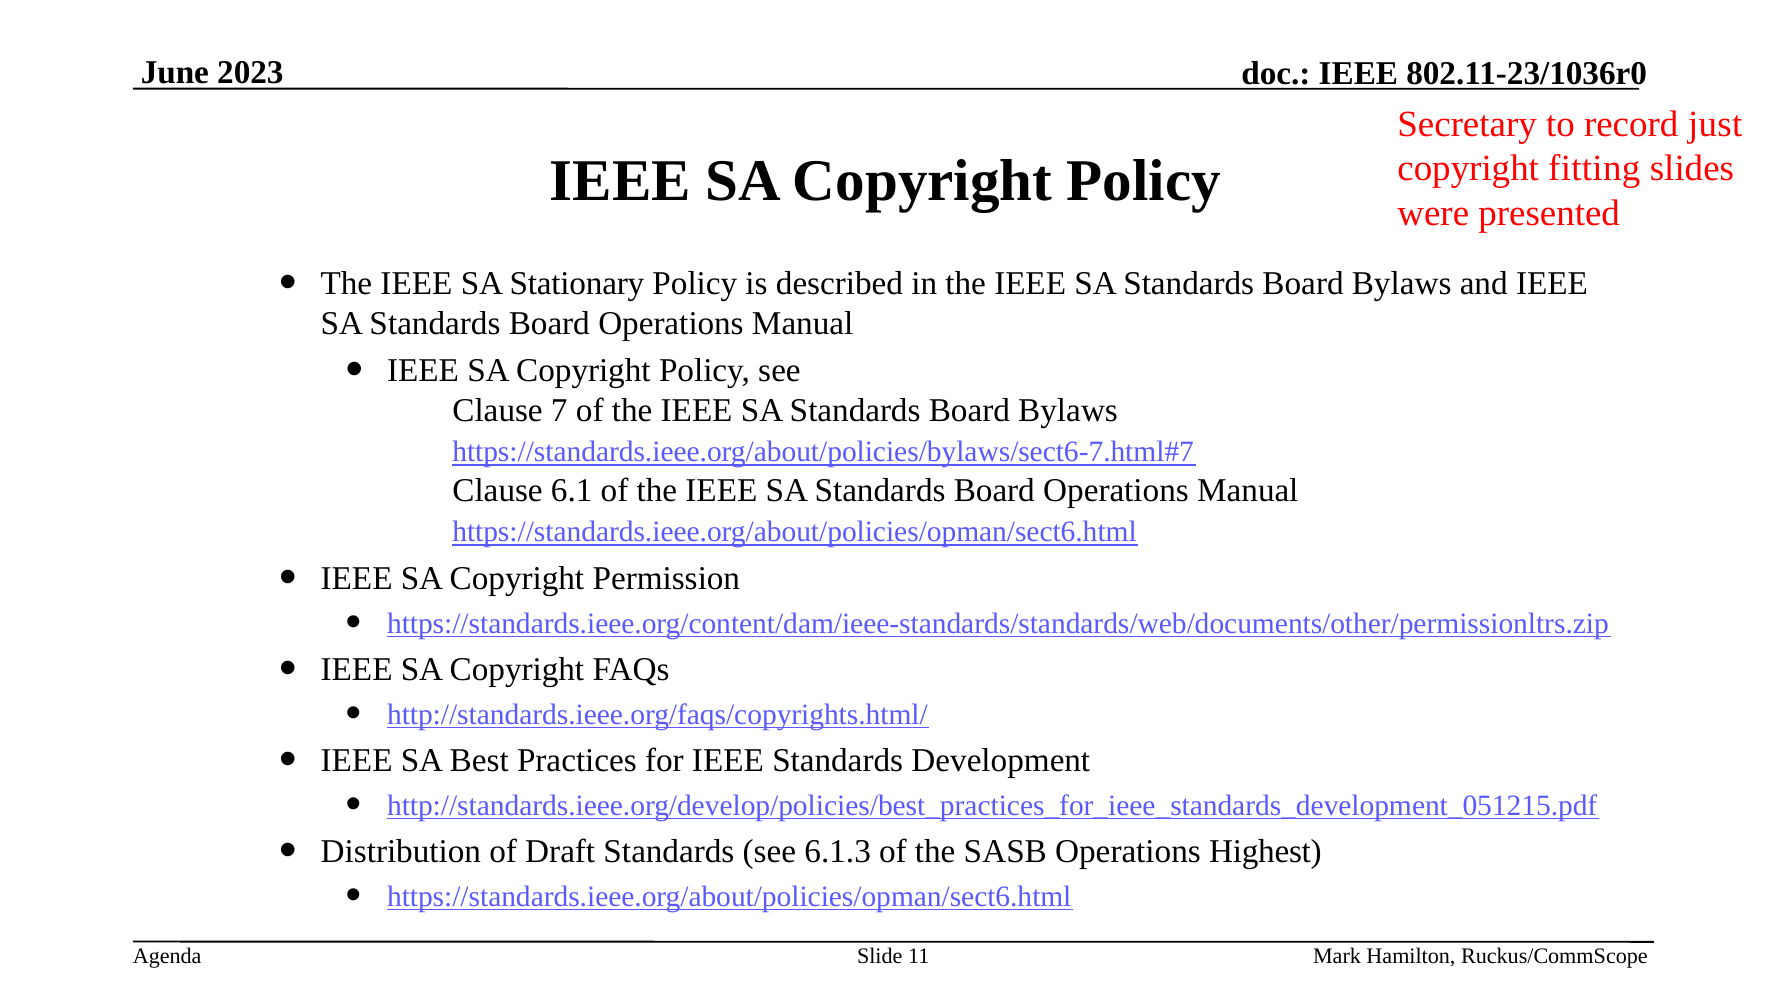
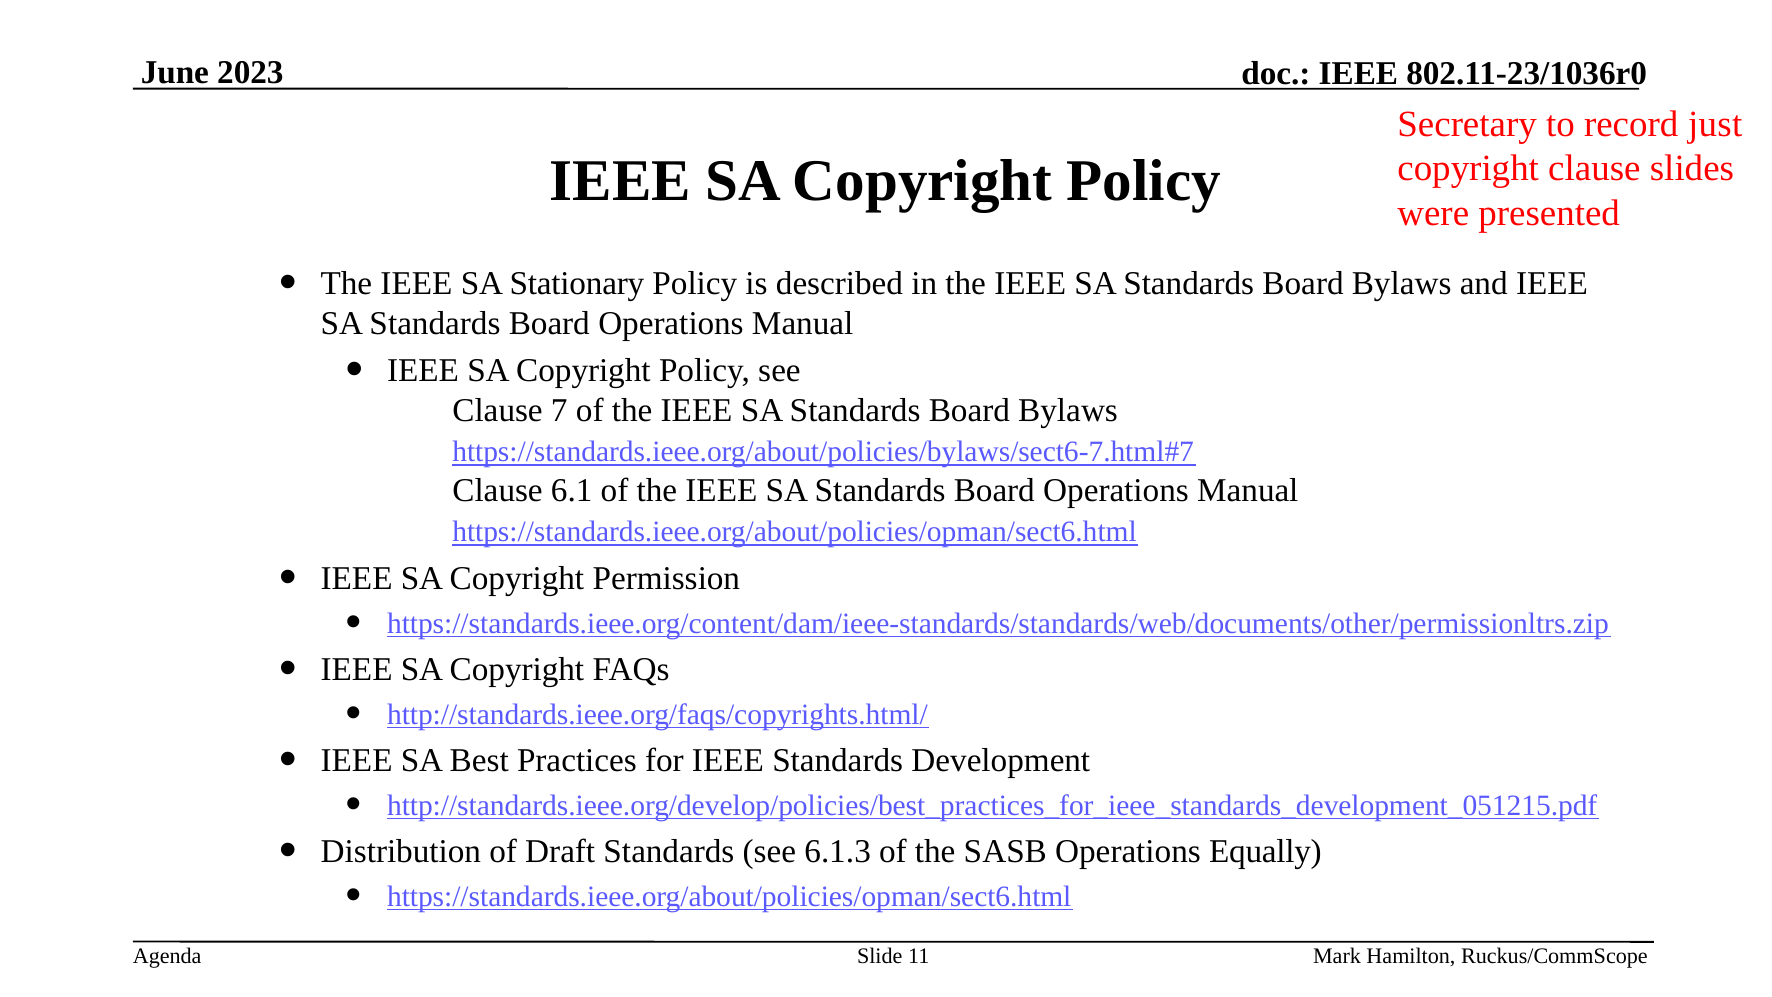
copyright fitting: fitting -> clause (1594, 169)
Highest: Highest -> Equally (1265, 851)
